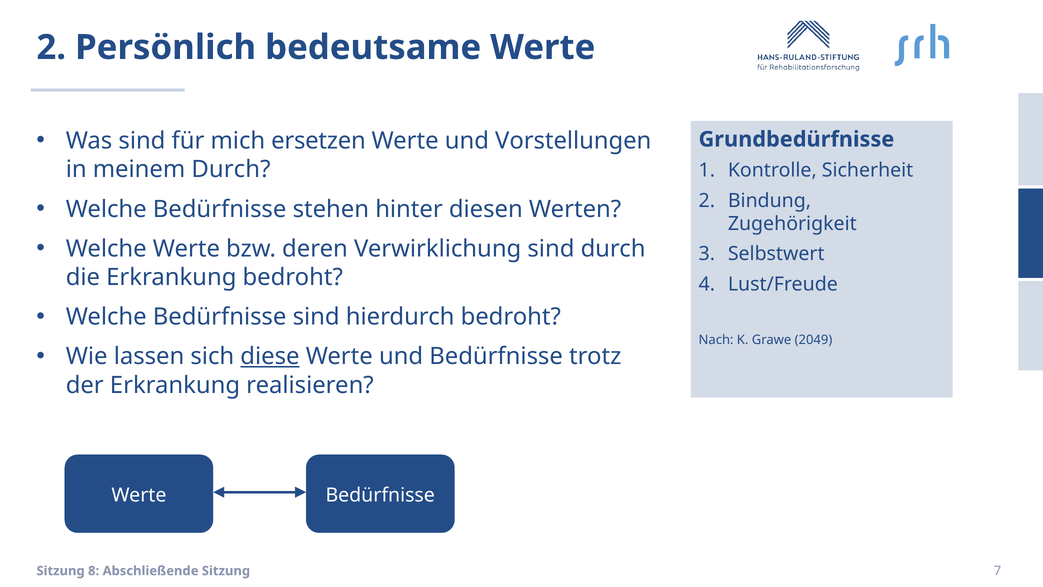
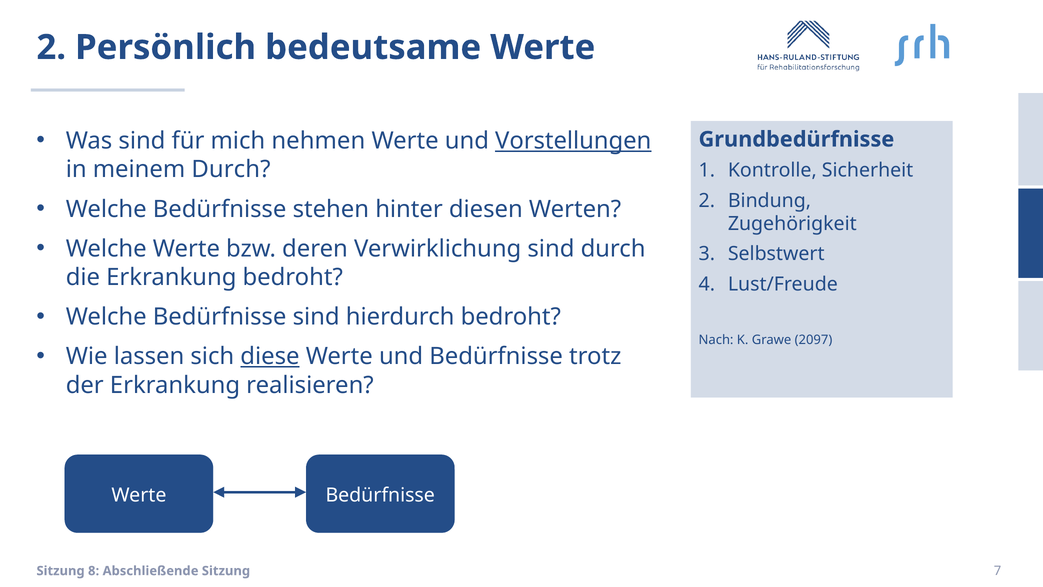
ersetzen: ersetzen -> nehmen (318, 141)
Vorstellungen underline: none -> present (573, 141)
2049: 2049 -> 2097 (813, 340)
